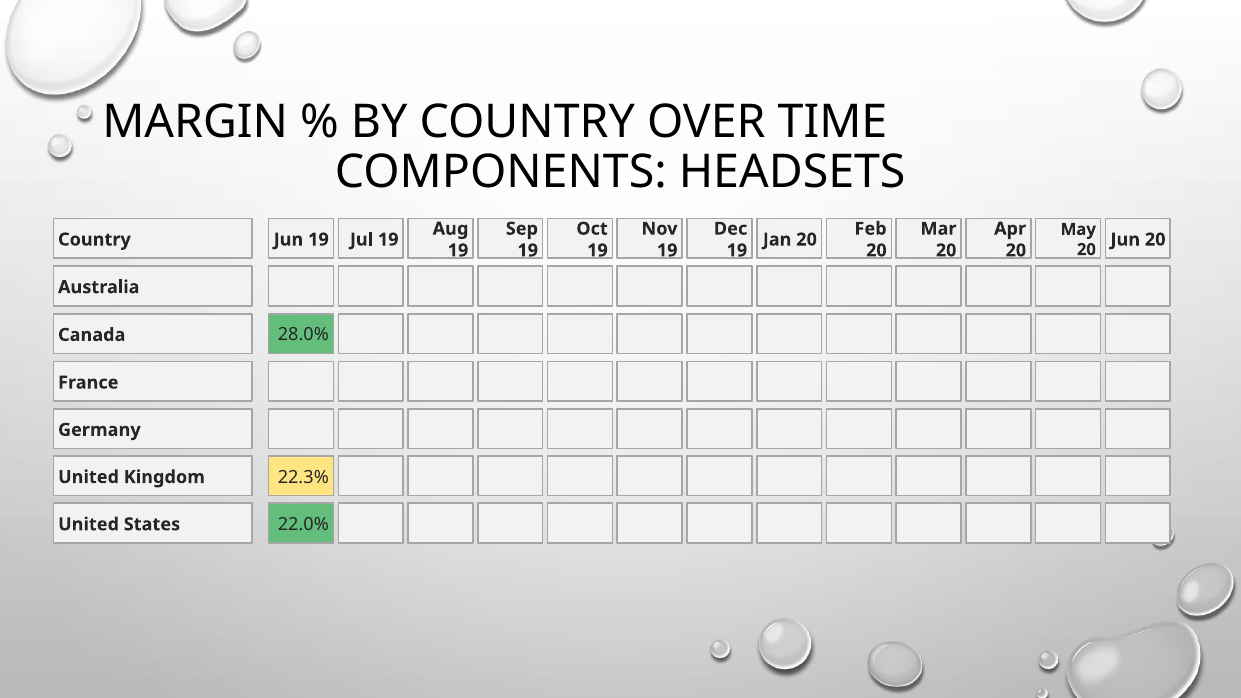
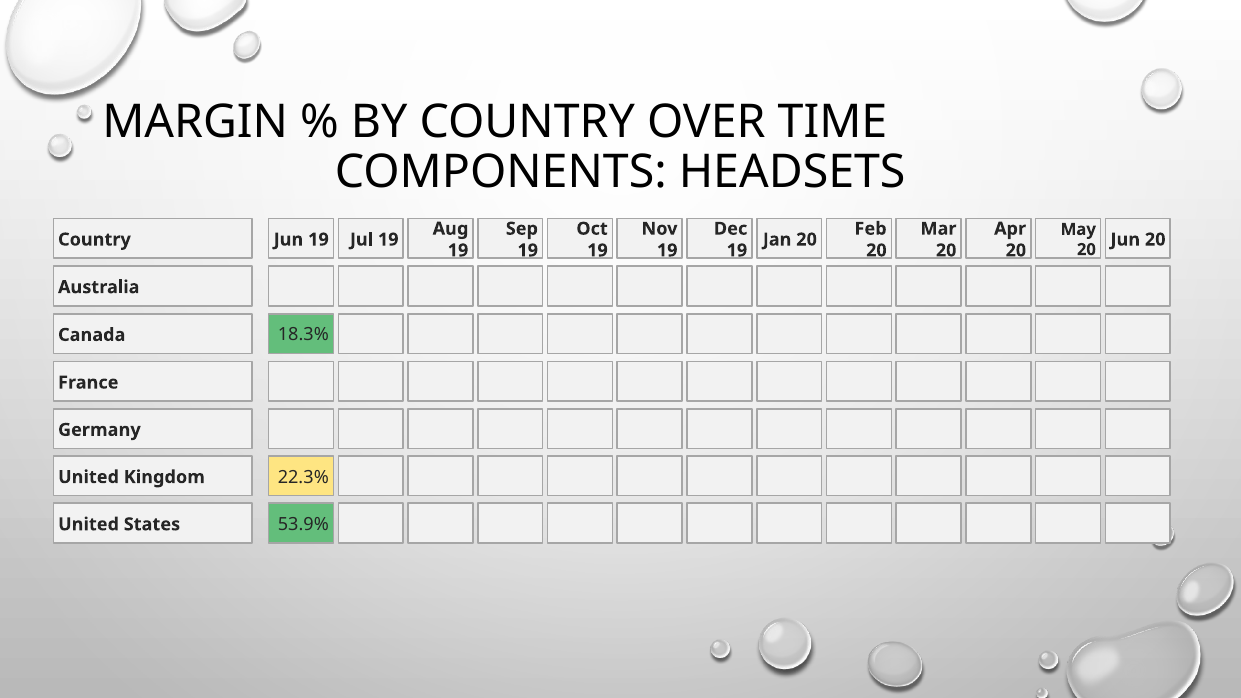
28.0%: 28.0% -> 18.3% (303, 335)
22.0%: 22.0% -> 53.9% (303, 524)
